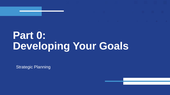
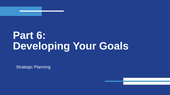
0: 0 -> 6 (41, 36)
